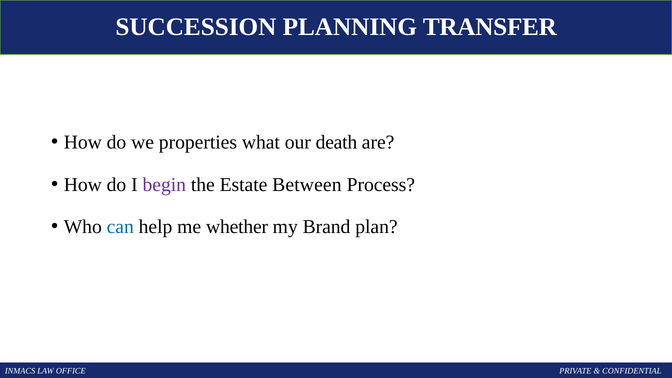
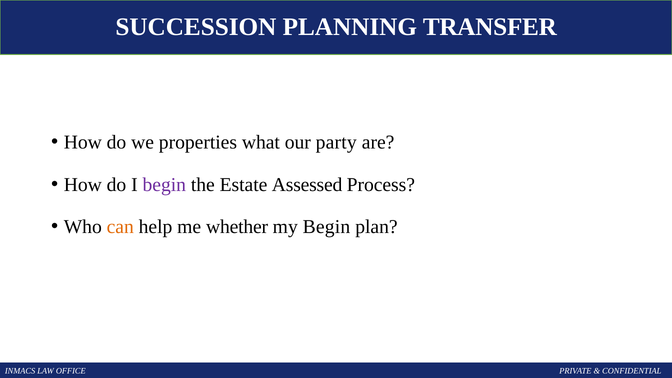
death: death -> party (336, 142)
Between: Between -> Assessed (307, 185)
can colour: blue -> orange (120, 227)
my Brand: Brand -> Begin (326, 227)
